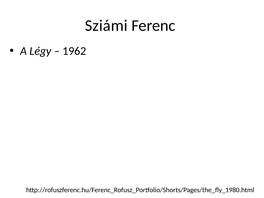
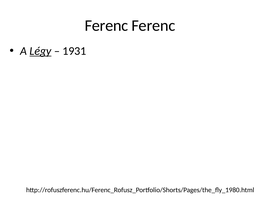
Sziámi: Sziámi -> Ferenc (106, 26)
Légy underline: none -> present (40, 51)
1962: 1962 -> 1931 (74, 51)
